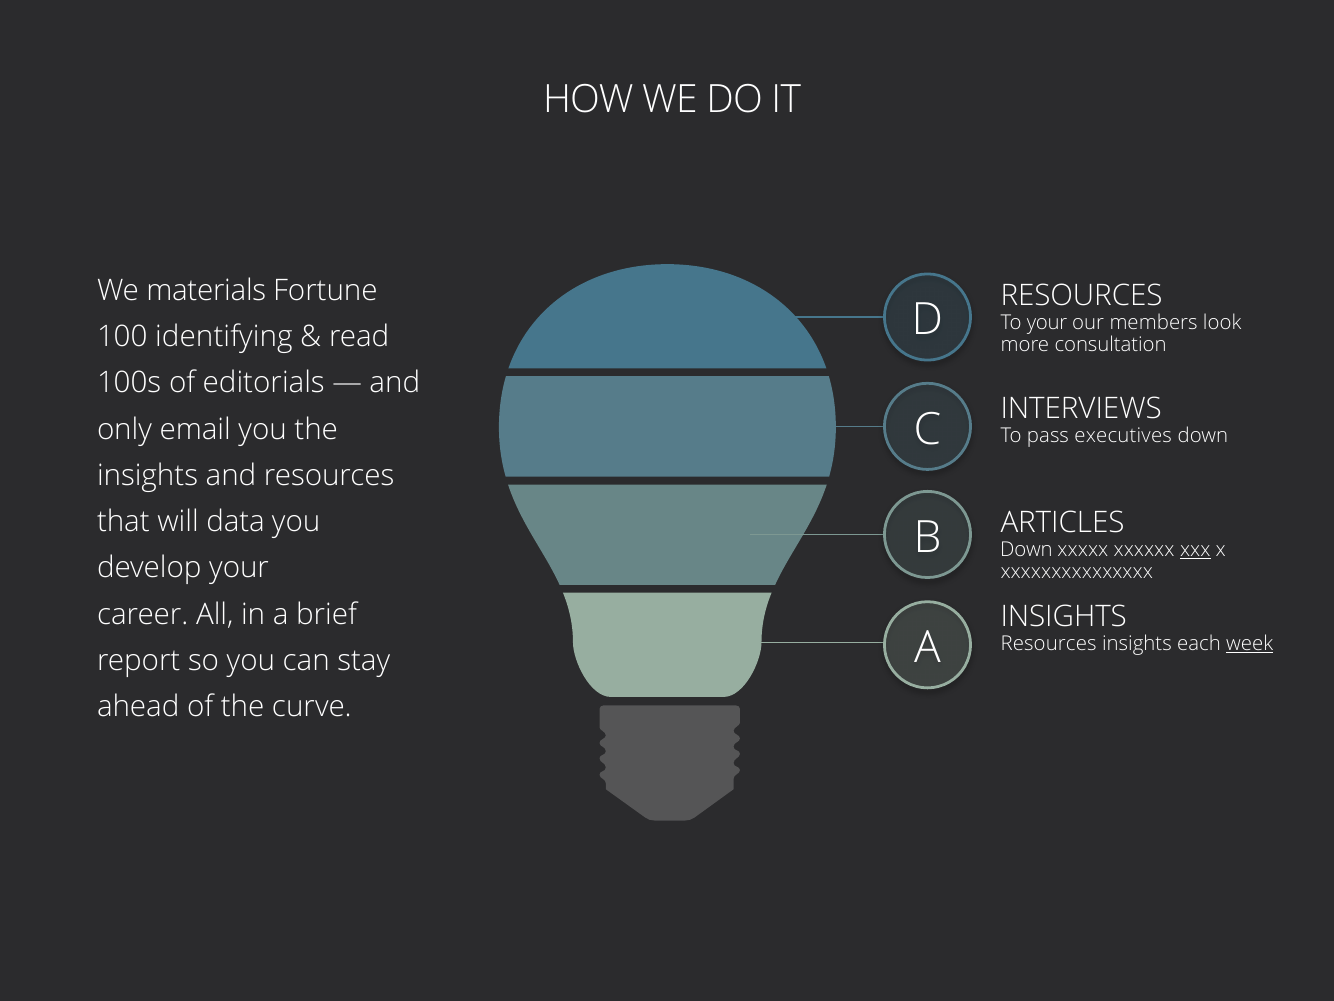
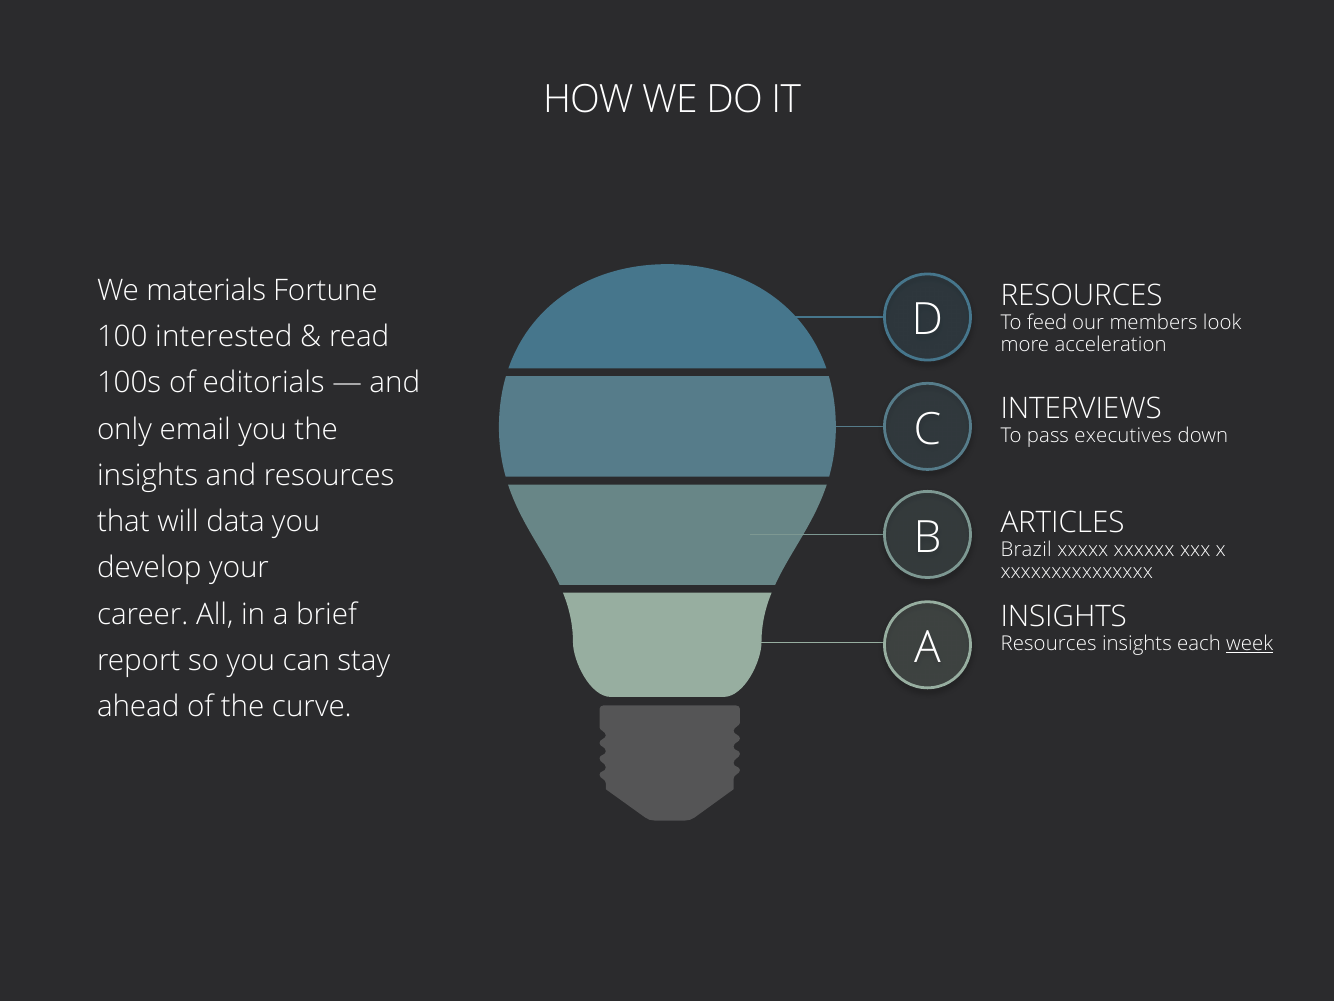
To your: your -> feed (1047, 322)
identifying: identifying -> interested (224, 337)
consultation: consultation -> acceleration (1111, 344)
Down: Down -> Brazil (1026, 550)
xxx underline: present -> none (1195, 550)
